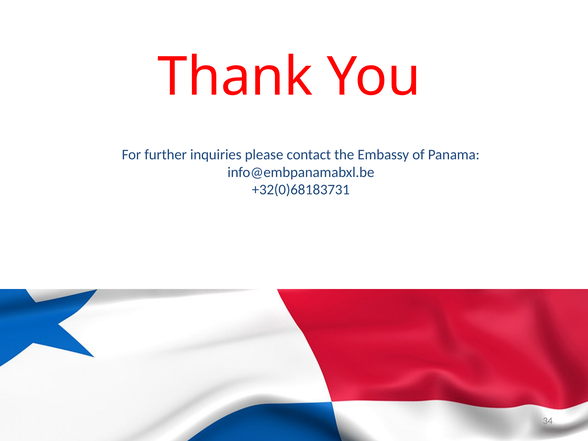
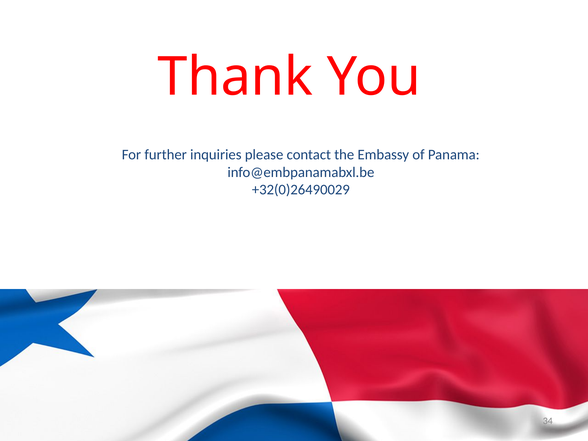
+32(0)68183731: +32(0)68183731 -> +32(0)26490029 (301, 190)
